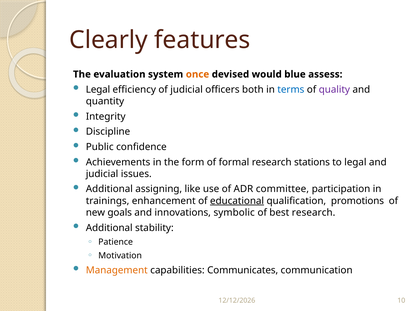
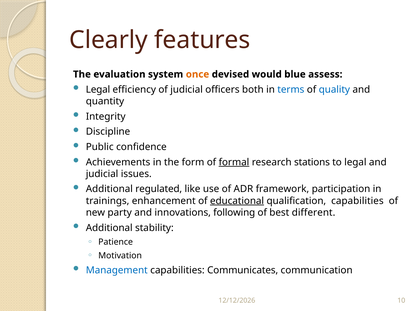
quality colour: purple -> blue (334, 90)
formal underline: none -> present (234, 162)
assigning: assigning -> regulated (159, 189)
committee: committee -> framework (282, 189)
qualification promotions: promotions -> capabilities (357, 201)
goals: goals -> party (120, 213)
symbolic: symbolic -> following (234, 213)
best research: research -> different (314, 213)
Management colour: orange -> blue (117, 270)
